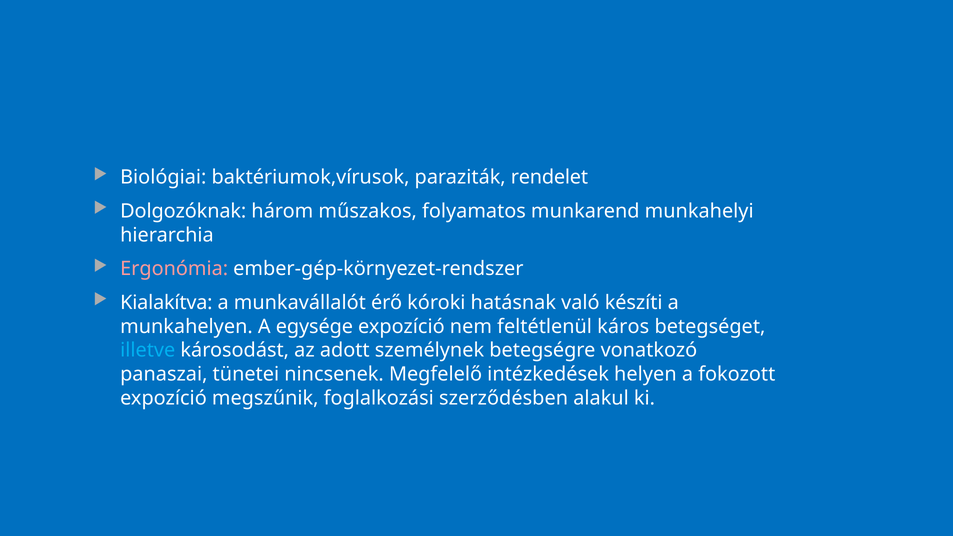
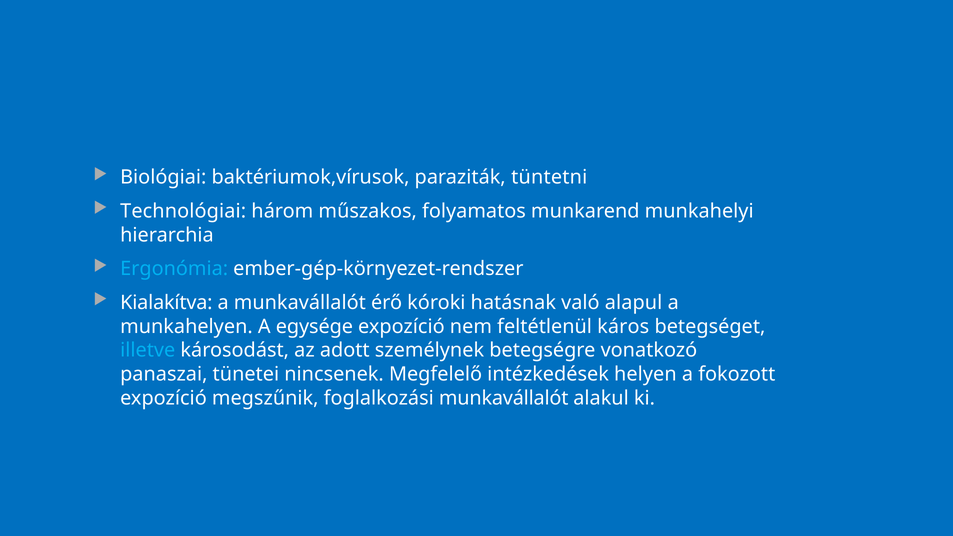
rendelet: rendelet -> tüntetni (549, 177)
Dolgozóknak: Dolgozóknak -> Technológiai (183, 211)
Ergonómia colour: pink -> light blue (174, 269)
készíti: készíti -> alapul (634, 303)
foglalkozási szerződésben: szerződésben -> munkavállalót (504, 398)
